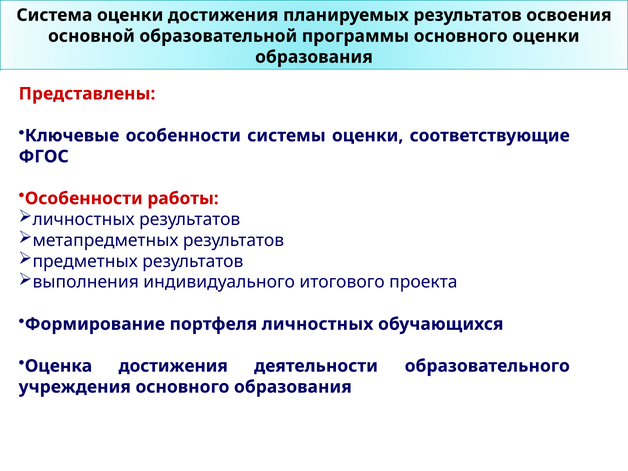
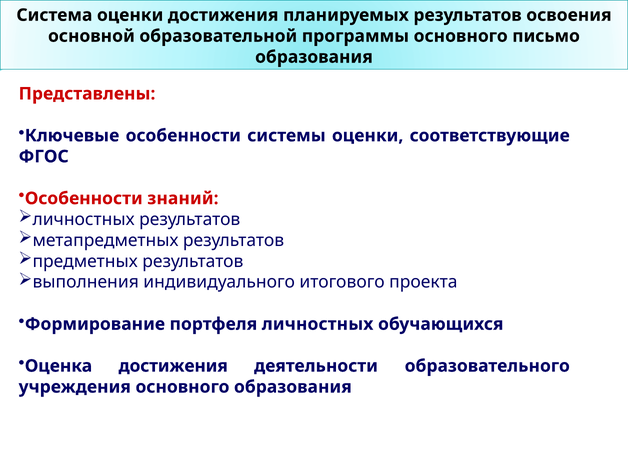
основного оценки: оценки -> письмо (546, 36)
работы: работы -> знаний (183, 198)
